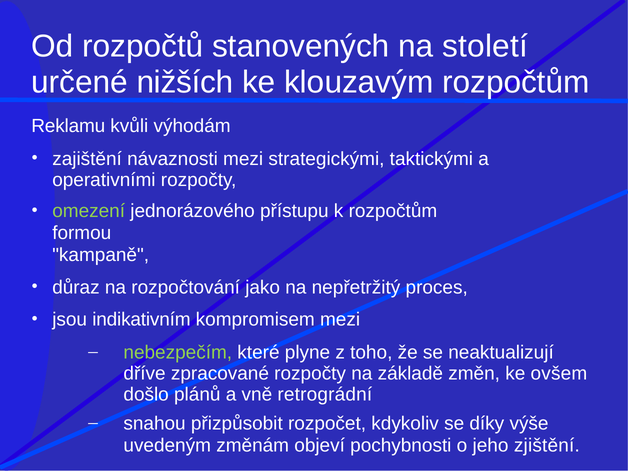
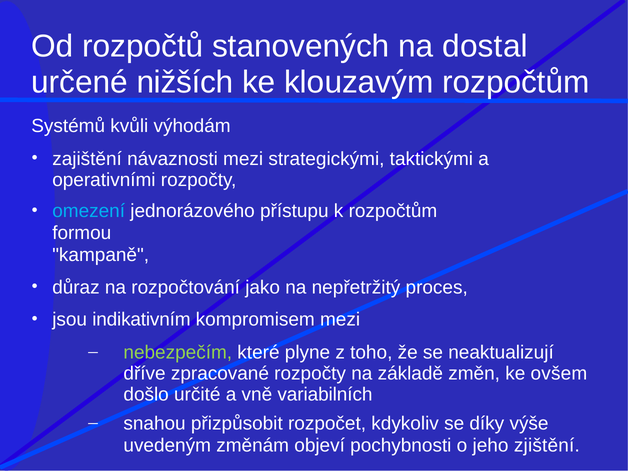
století: století -> dostal (485, 46)
Reklamu: Reklamu -> Systémů (68, 126)
omezení colour: light green -> light blue (89, 211)
plánů: plánů -> určité (197, 395)
retrográdní: retrográdní -> variabilních (325, 395)
